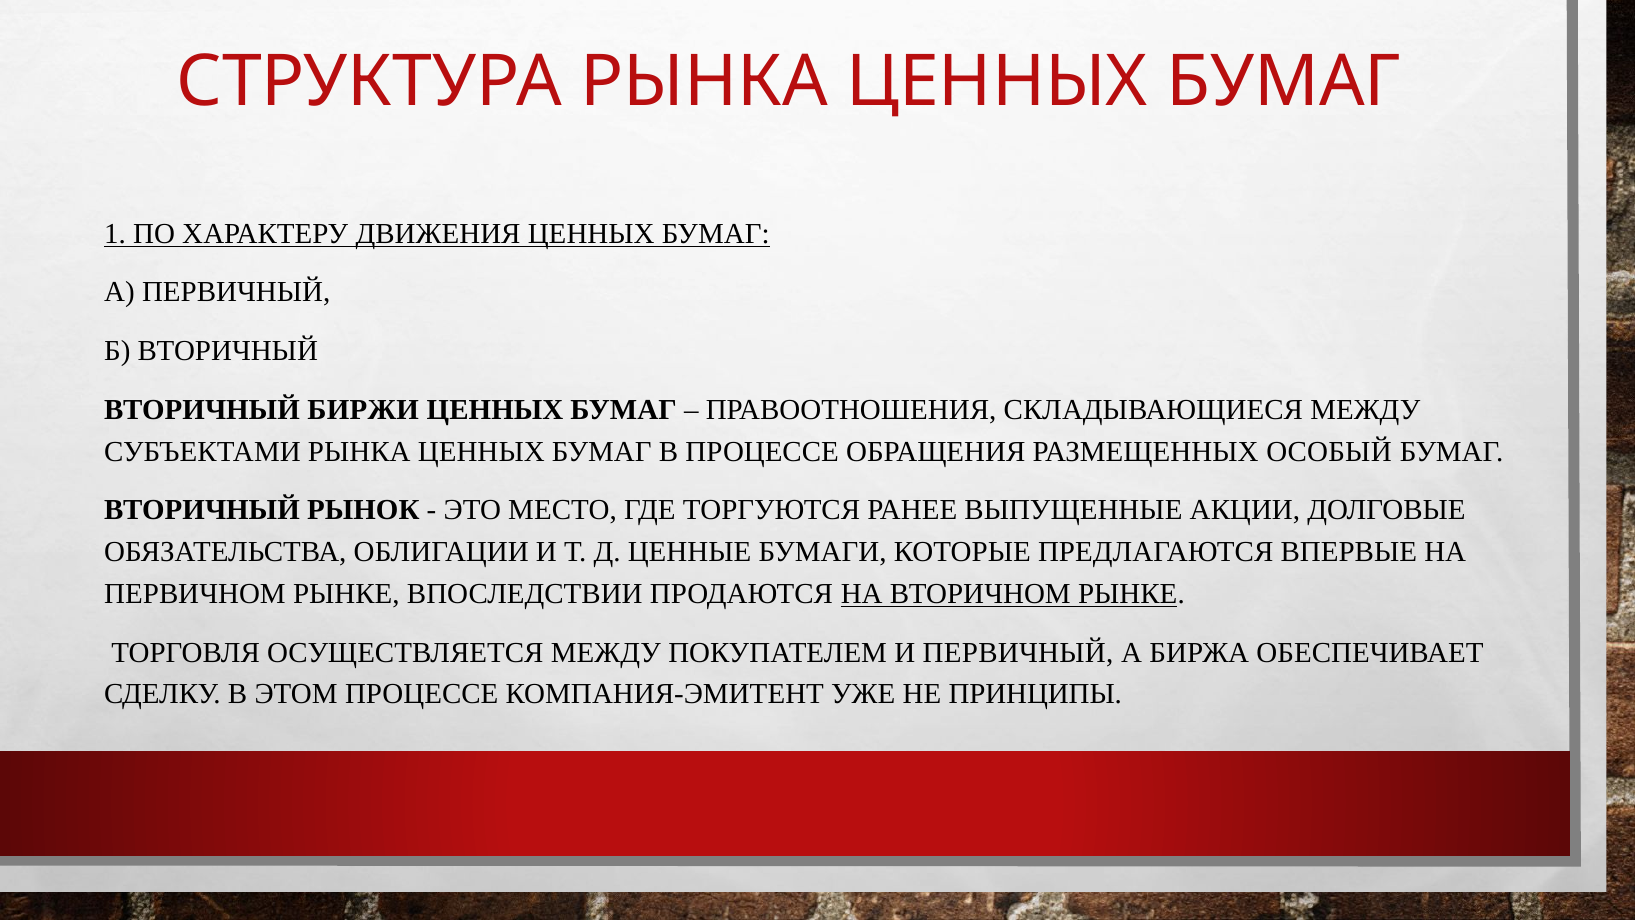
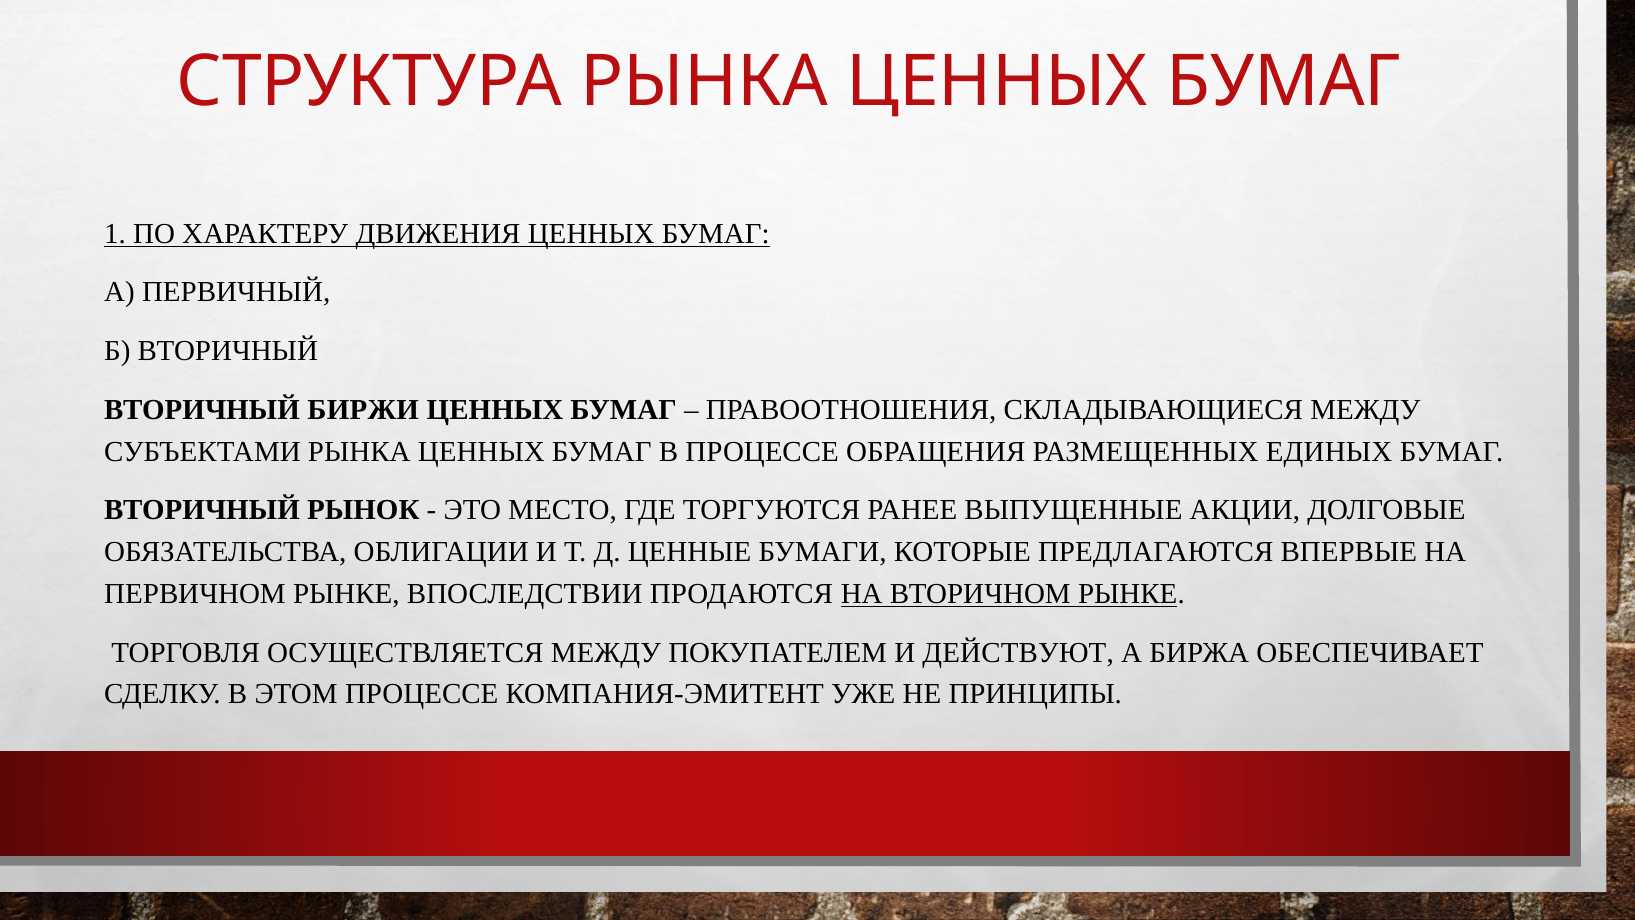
ОСОБЫЙ: ОСОБЫЙ -> ЕДИНЫХ (1329, 451)
И ПЕРВИЧНЫЙ: ПЕРВИЧНЫЙ -> ДЕЙСТВУЮТ (1018, 652)
